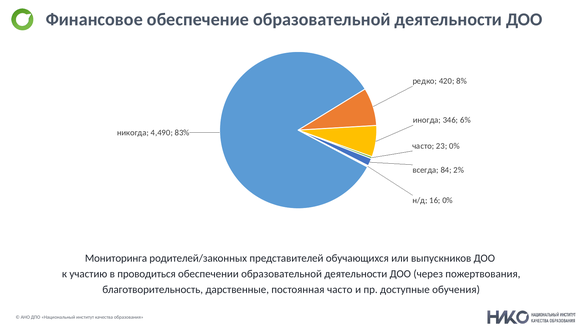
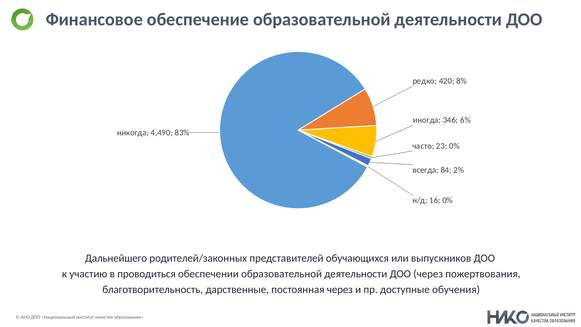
Мониторинга: Мониторинга -> Дальнейшего (116, 258)
постоянная часто: часто -> через (340, 289)
